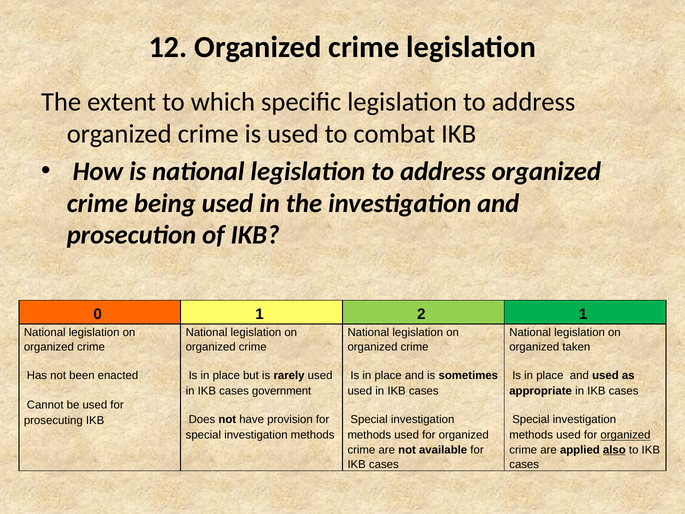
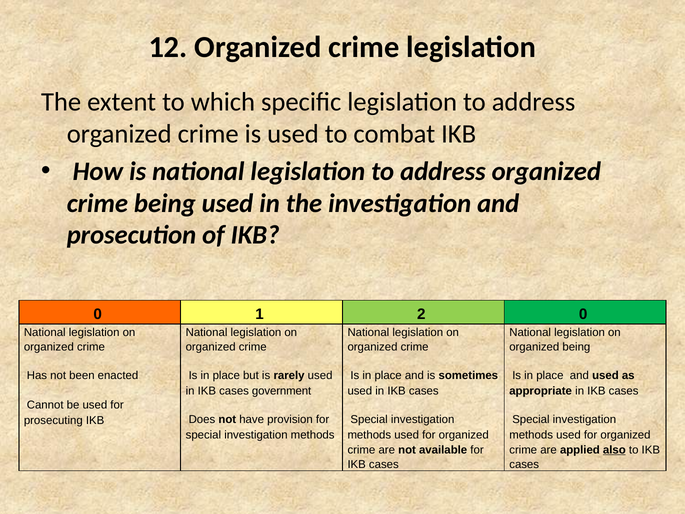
1: 1 -> 0 (583, 314)
organized taken: taken -> being (576, 347)
organized underline: present -> none (625, 435)
